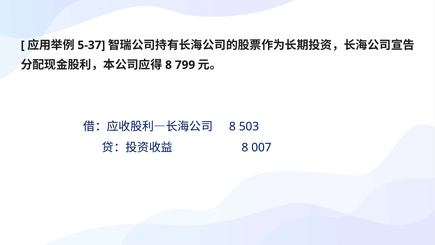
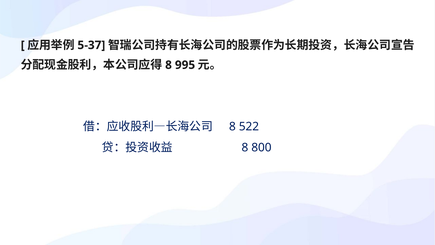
799: 799 -> 995 (185, 65)
503: 503 -> 522 (249, 126)
007: 007 -> 800 (261, 148)
